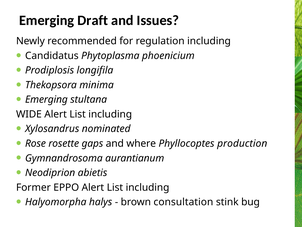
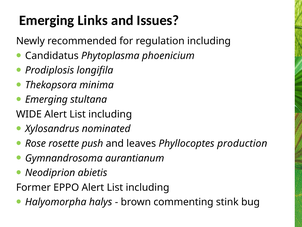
Draft: Draft -> Links (93, 20)
gaps: gaps -> push (92, 143)
where: where -> leaves (141, 143)
consultation: consultation -> commenting (183, 202)
